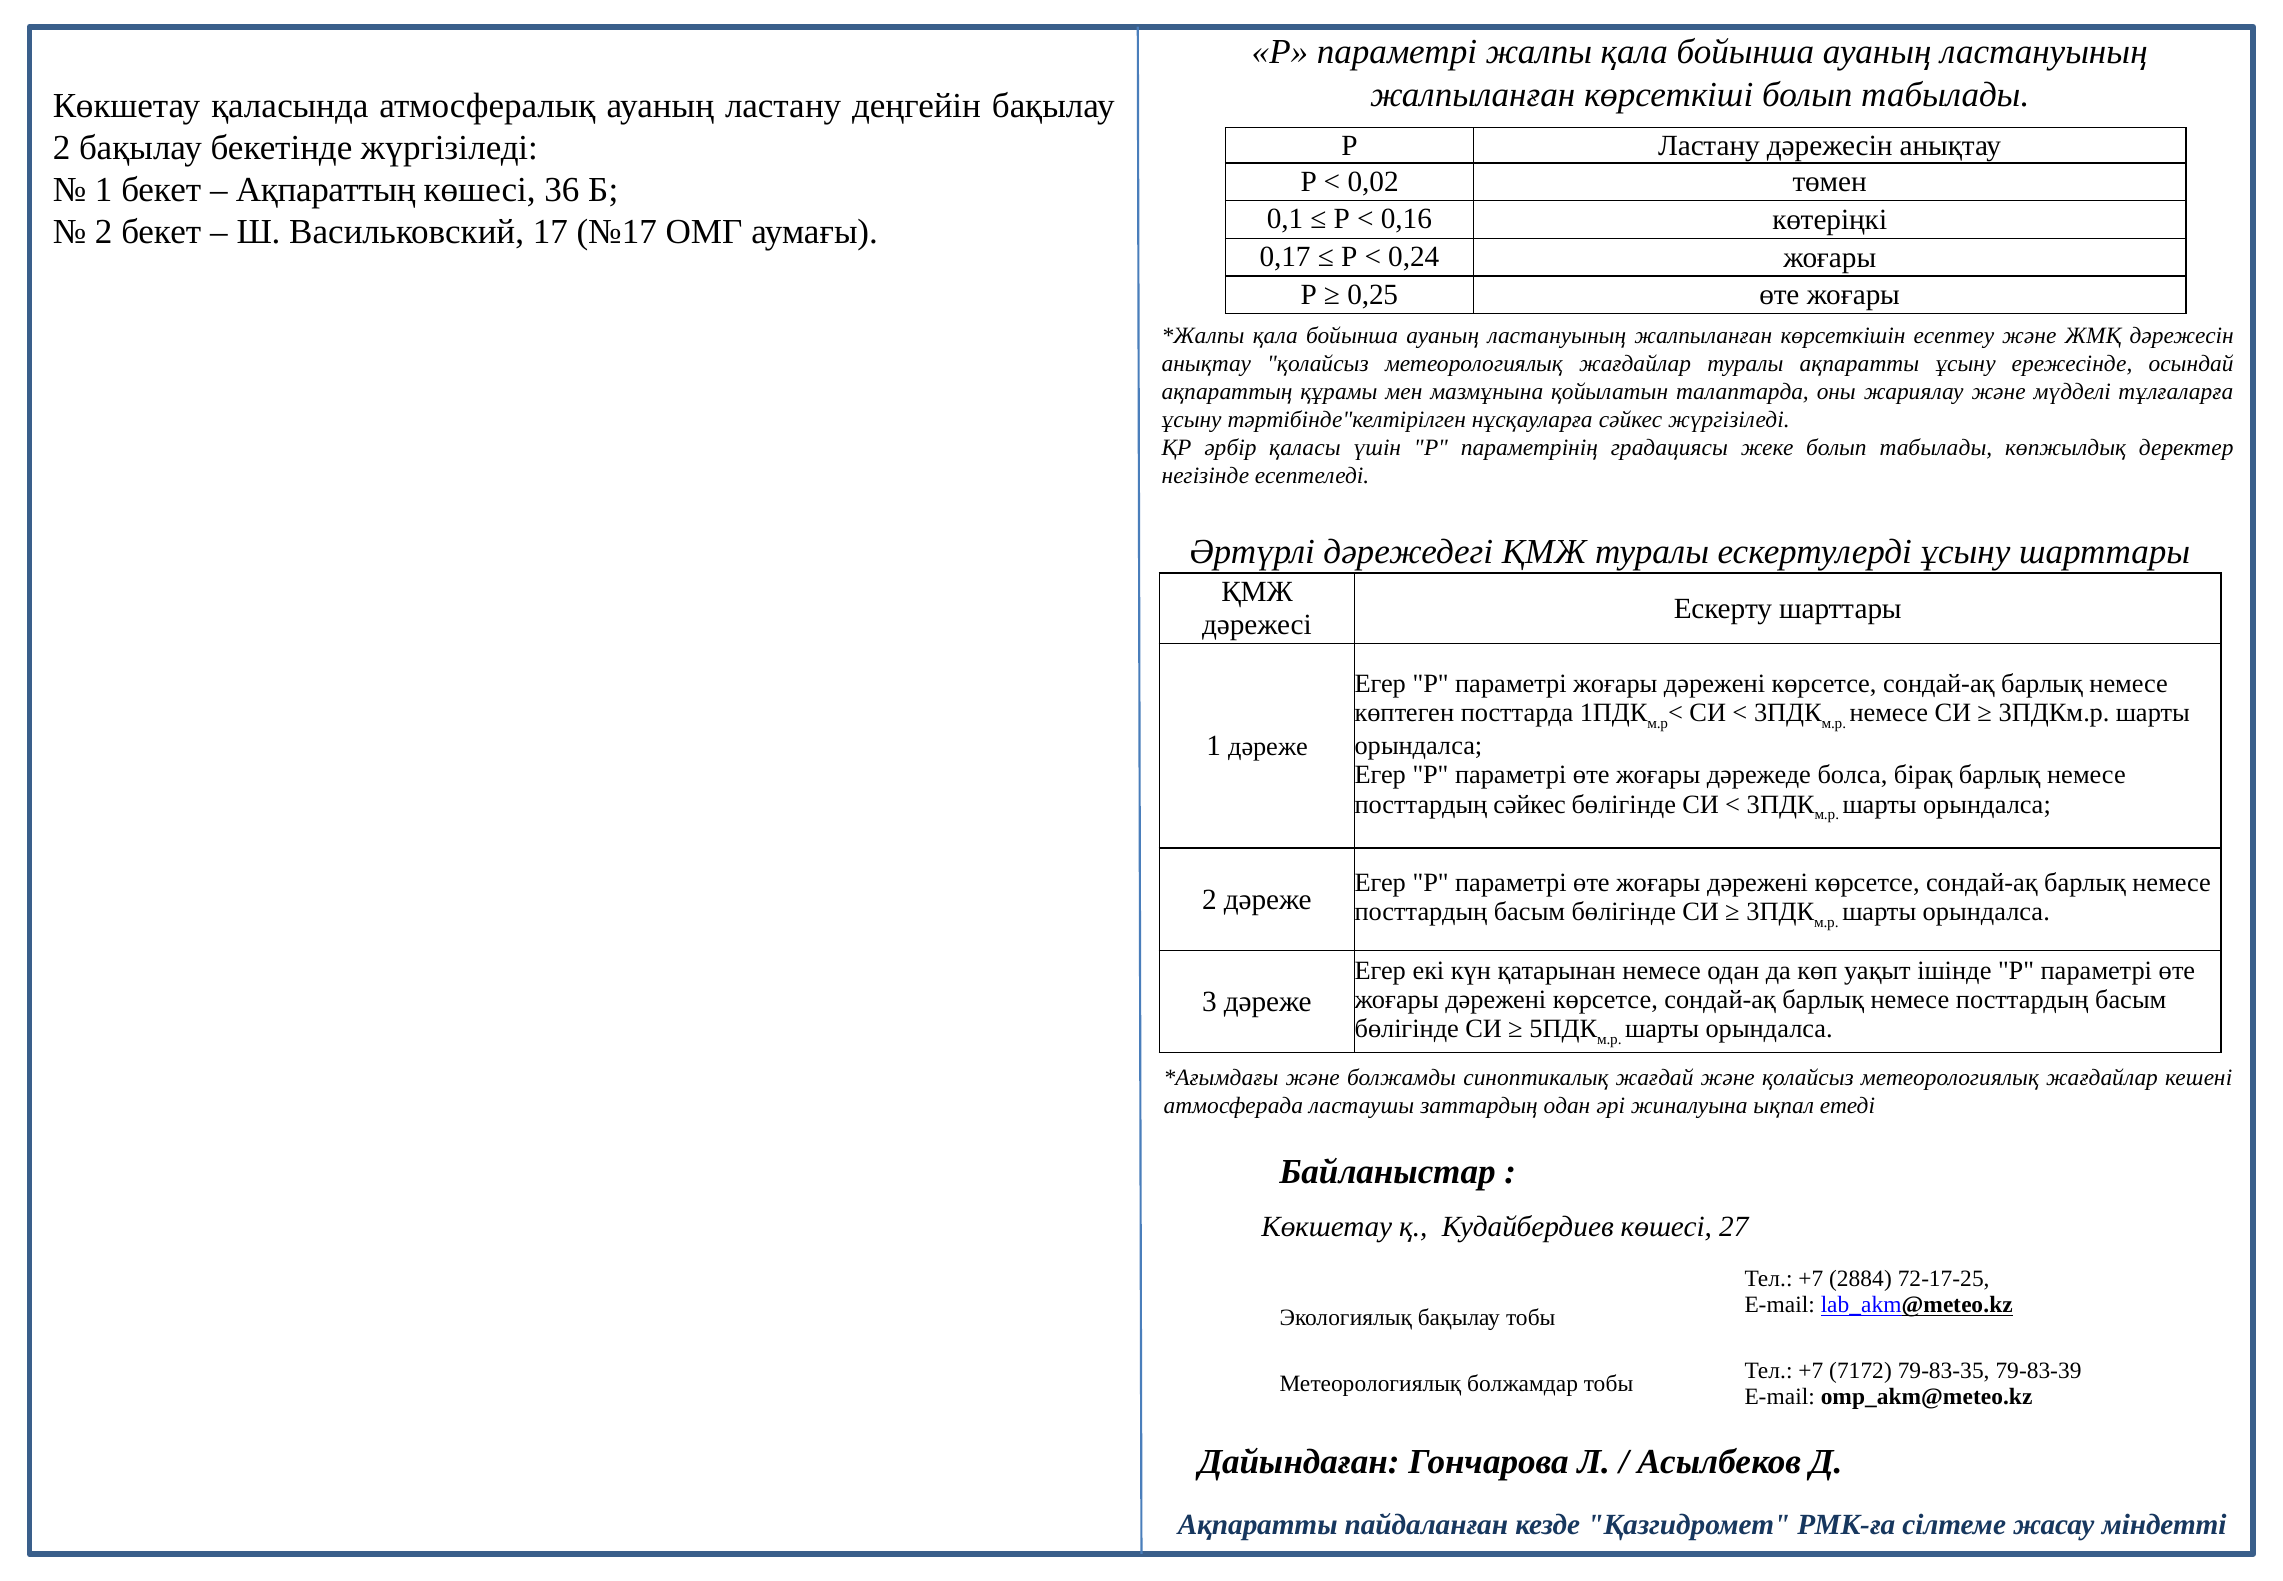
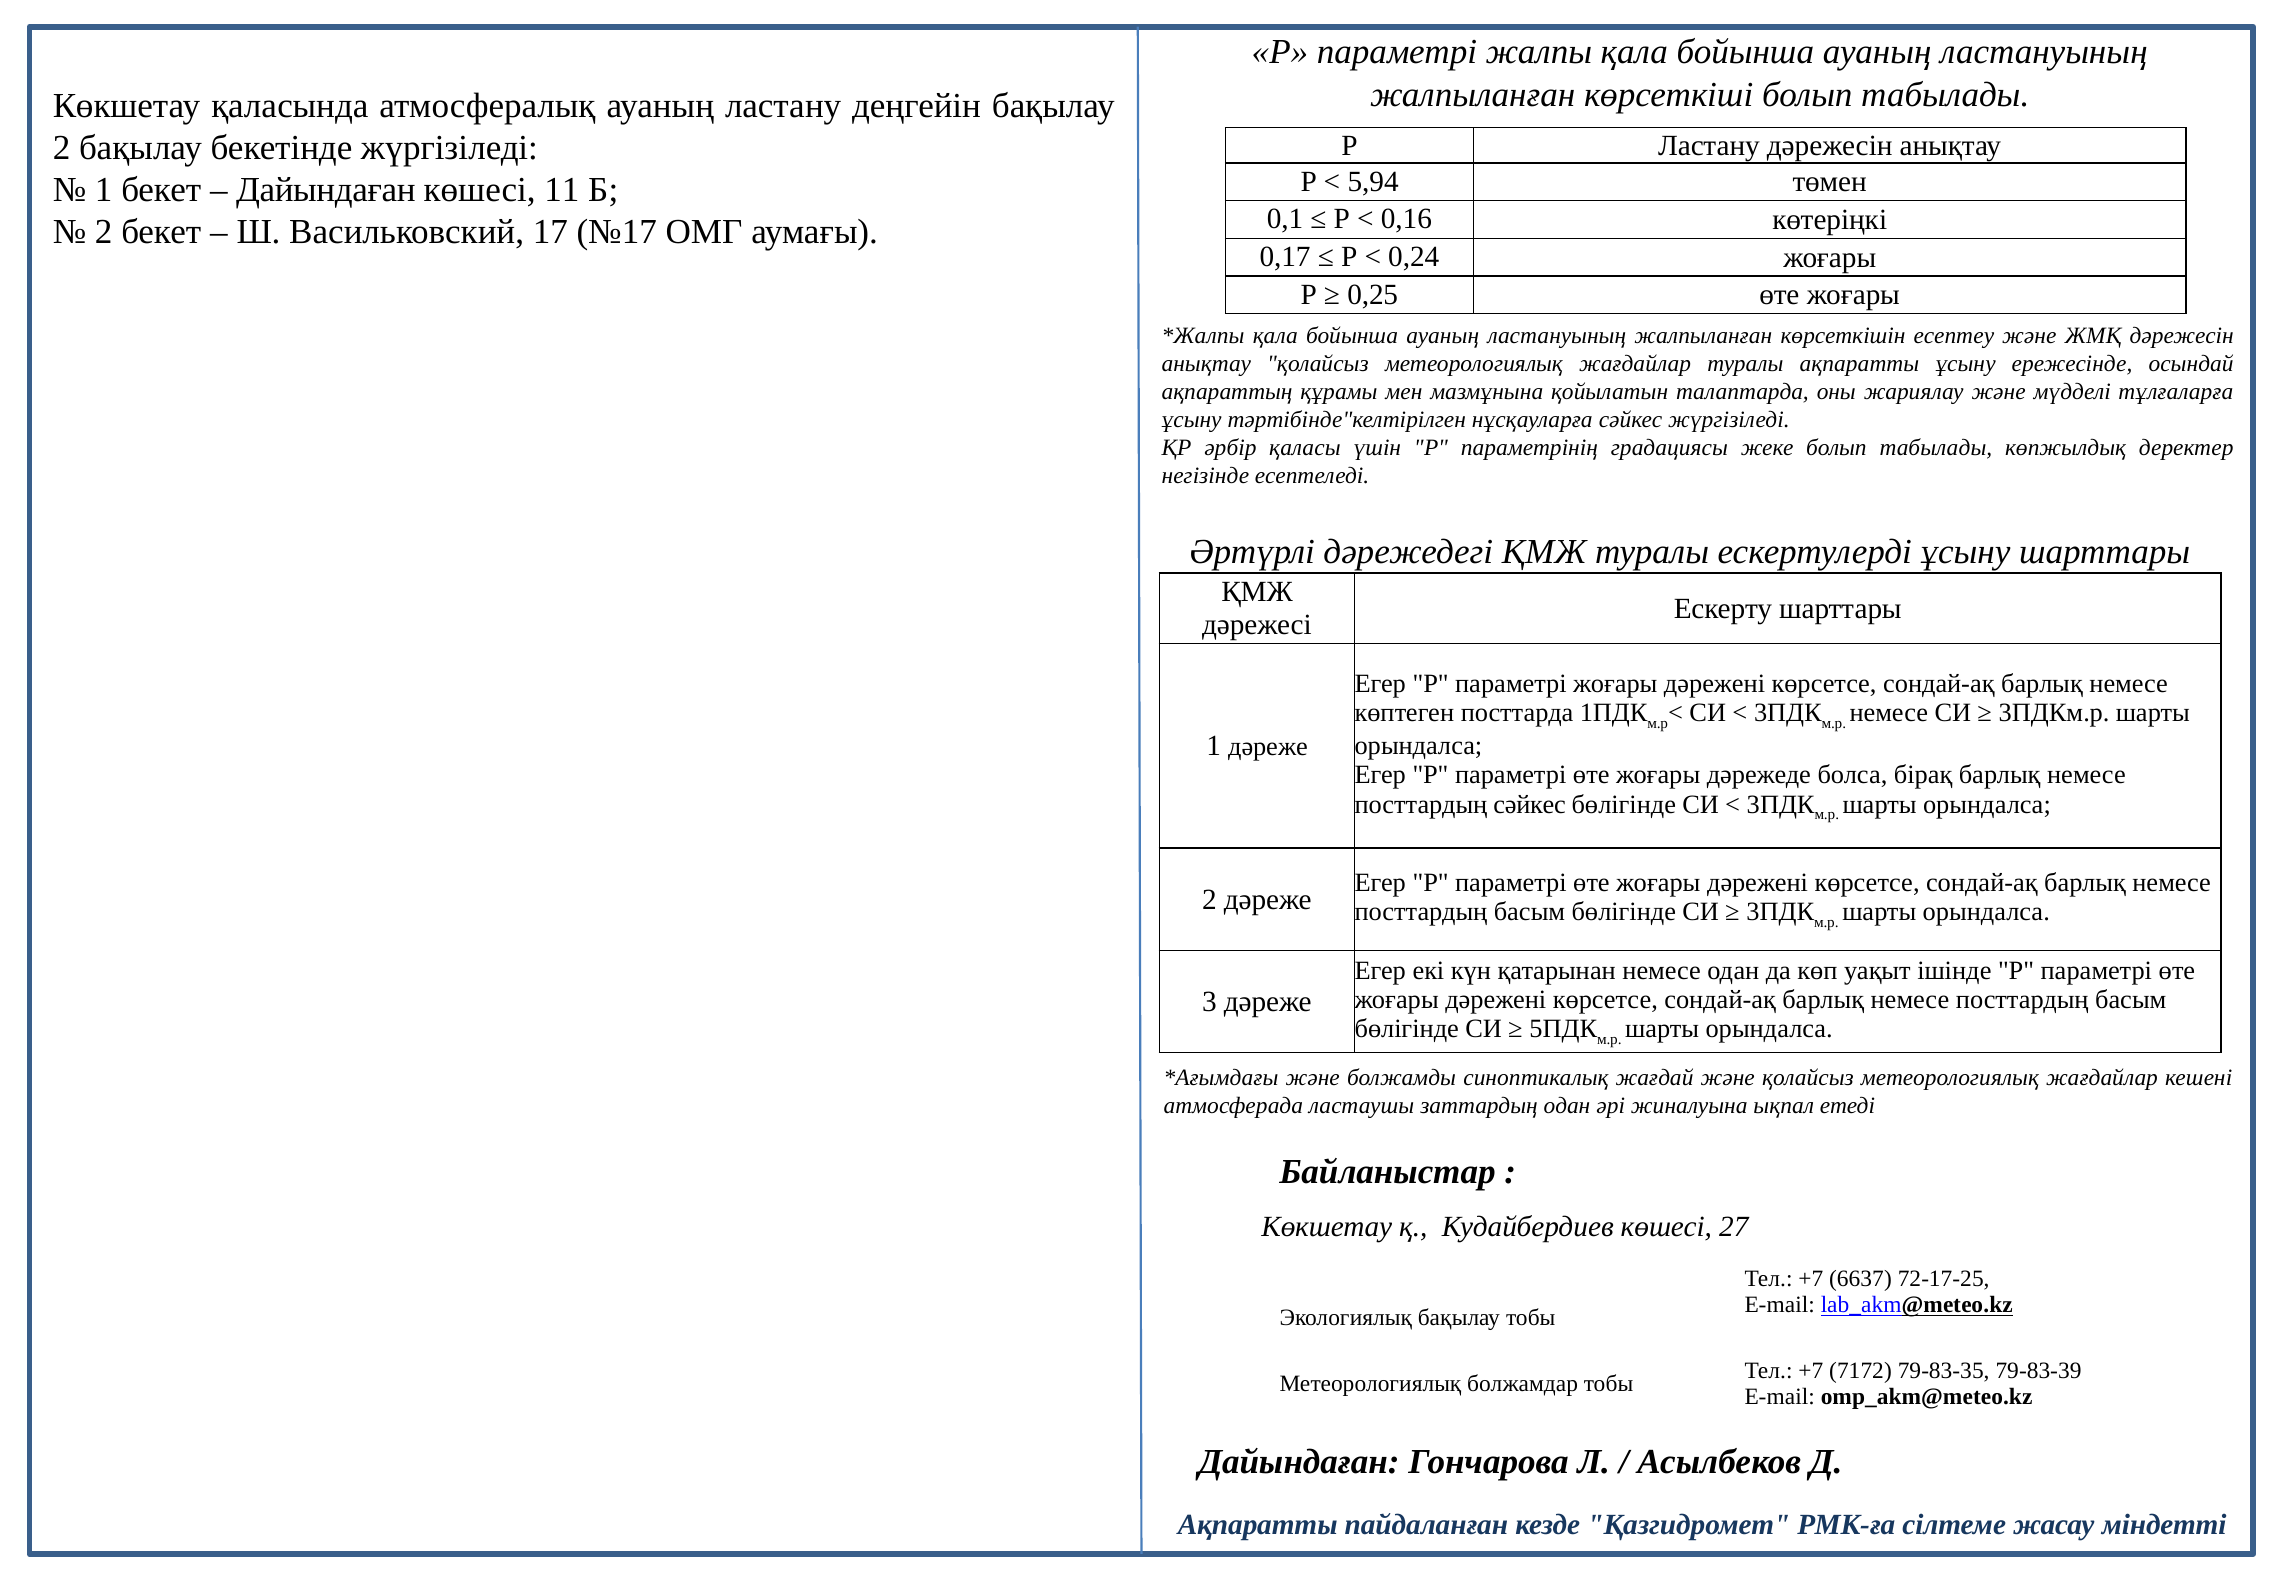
0,02: 0,02 -> 5,94 (1373, 182)
Ақпараттың: Ақпараттың -> Дайындаған (326, 190)
36: 36 -> 11 (562, 190)
2884: 2884 -> 6637 (1860, 1279)
